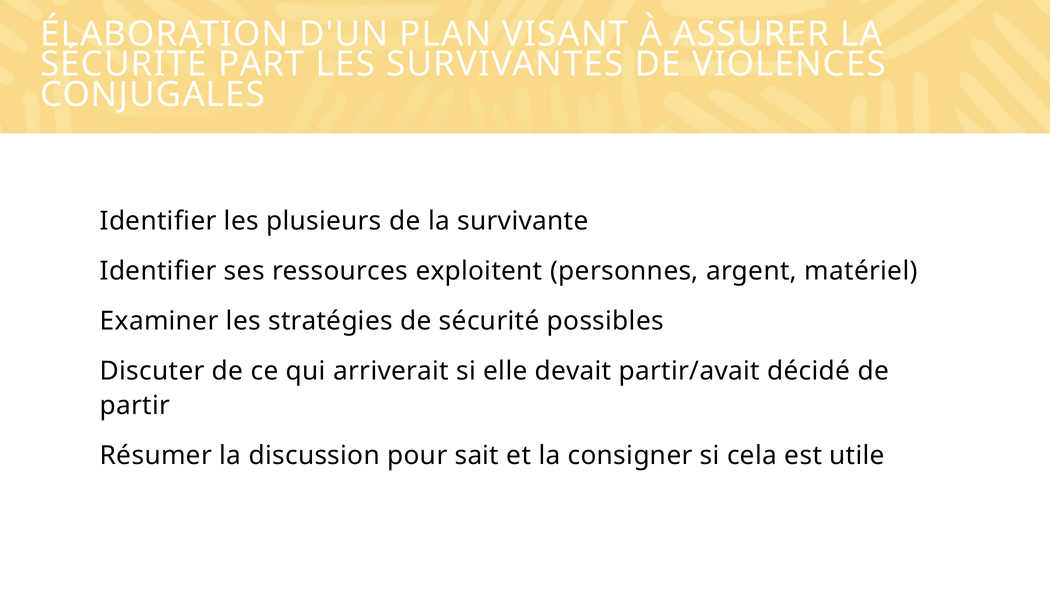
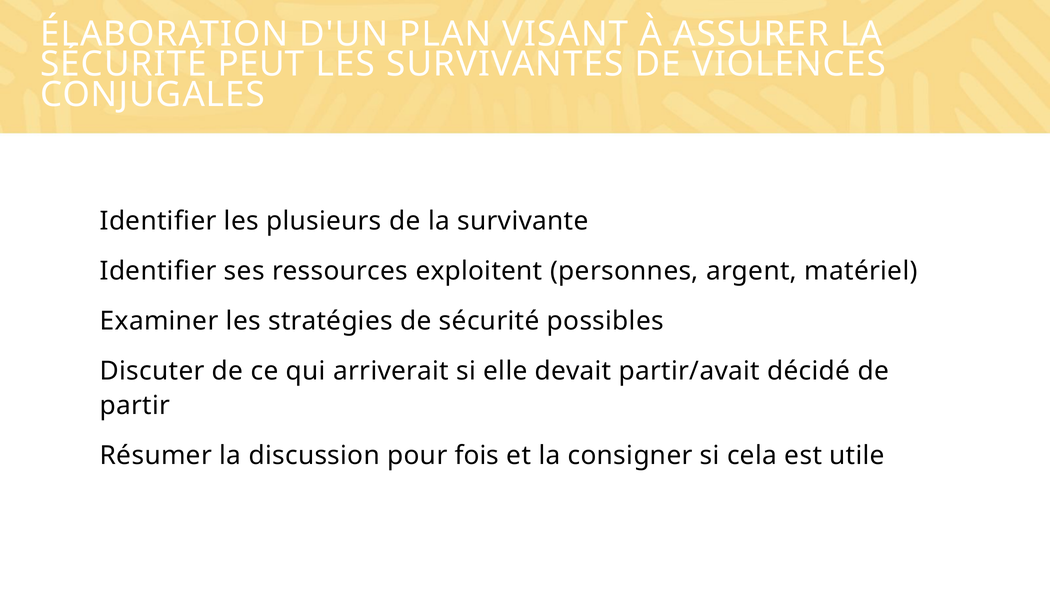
PART: PART -> PEUT (261, 64)
sait: sait -> fois (477, 456)
